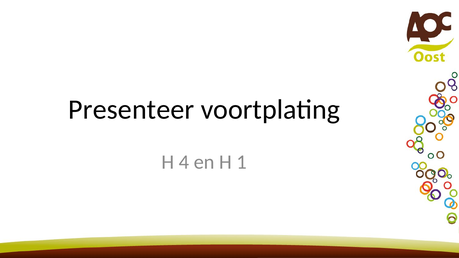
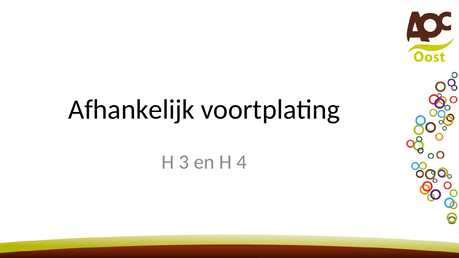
Presenteer: Presenteer -> Afhankelijk (131, 110)
4: 4 -> 3 (184, 162)
1: 1 -> 4 (242, 162)
